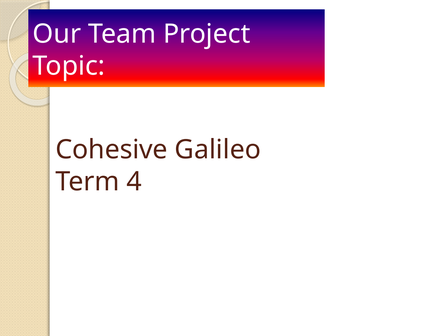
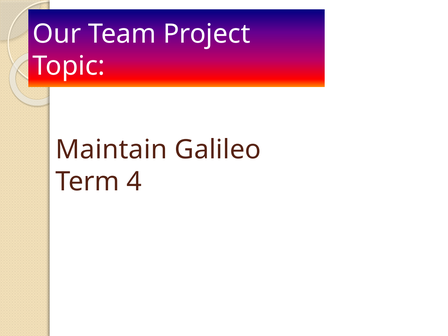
Cohesive: Cohesive -> Maintain (111, 150)
